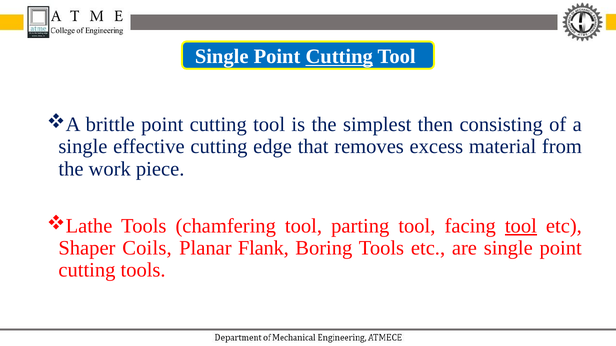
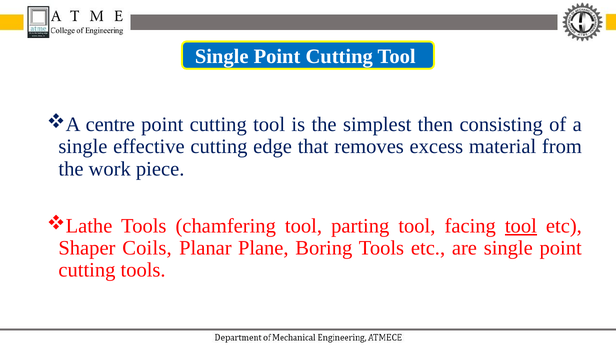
Cutting underline: present -> none (339, 57)
brittle: brittle -> centre (110, 125)
Flank: Flank -> Plane (263, 248)
